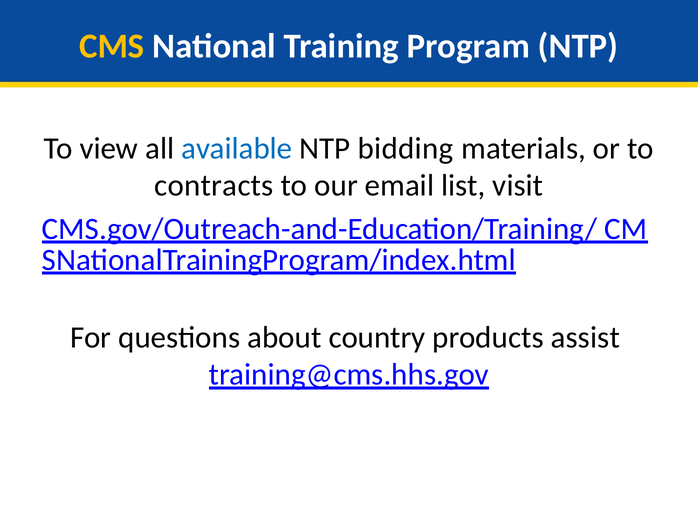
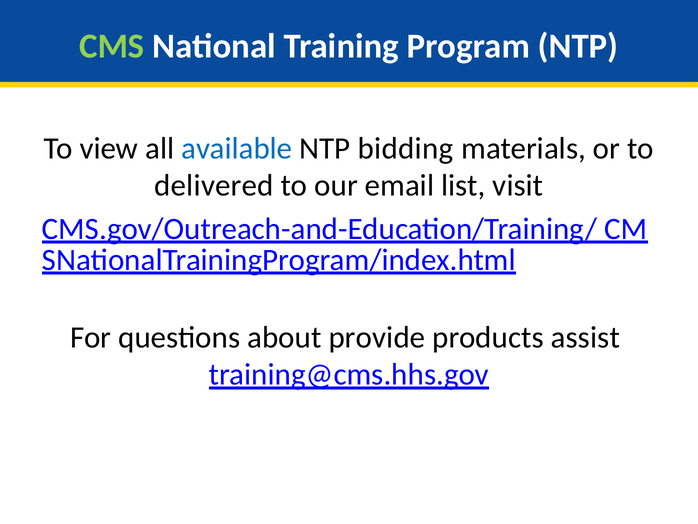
CMS colour: yellow -> light green (112, 46)
contracts: contracts -> delivered (214, 185)
country: country -> provide (377, 337)
